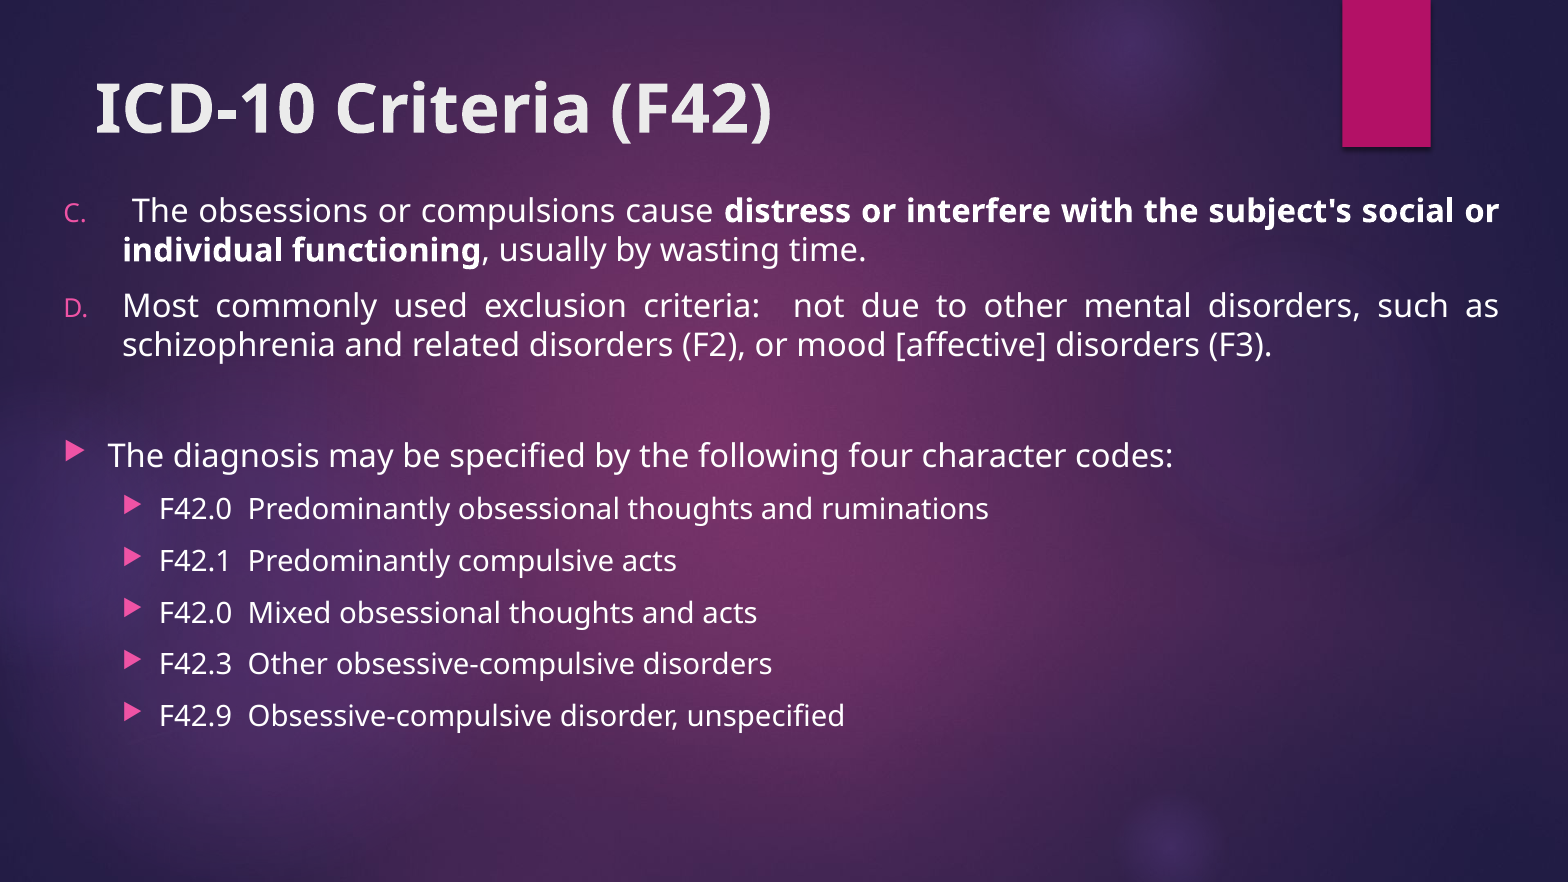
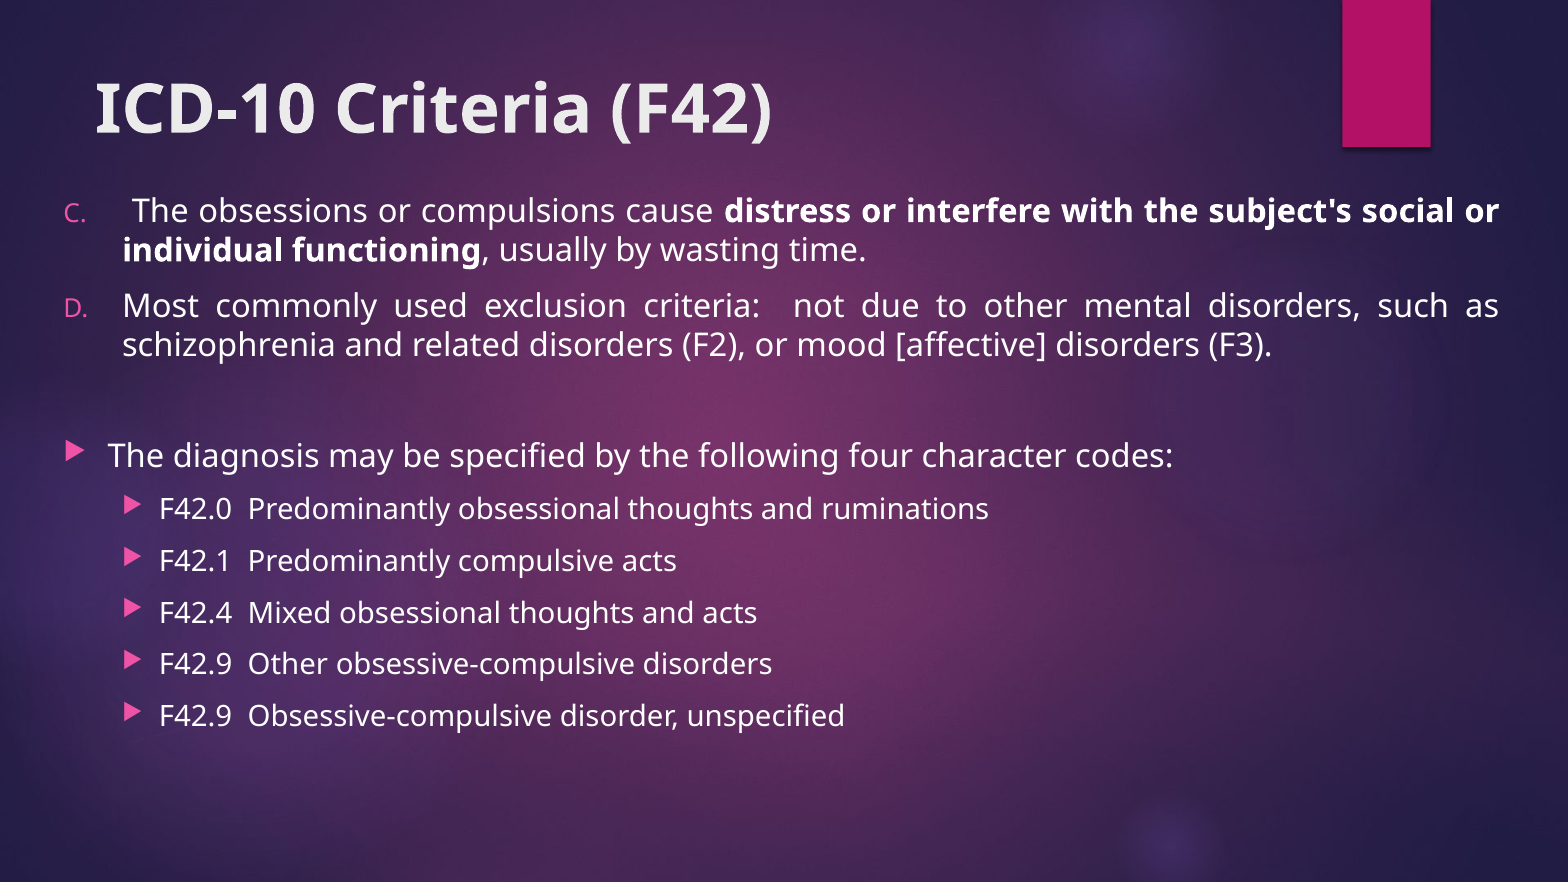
F42.0: F42.0 -> F42.4 (196, 613)
F42.3: F42.3 -> F42.9 (196, 665)
